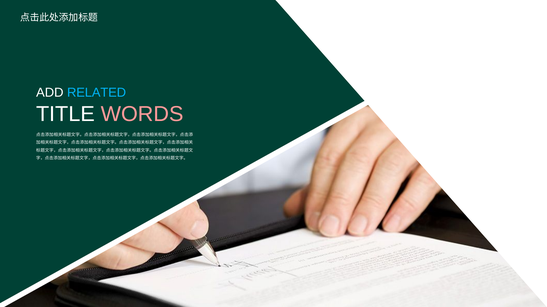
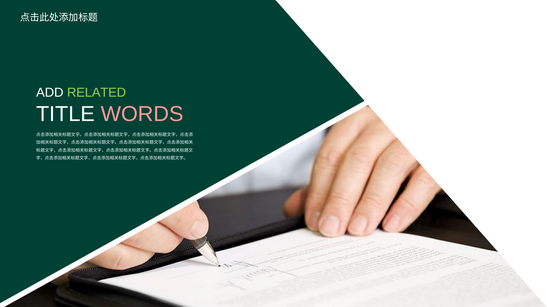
RELATED colour: light blue -> light green (97, 93)
